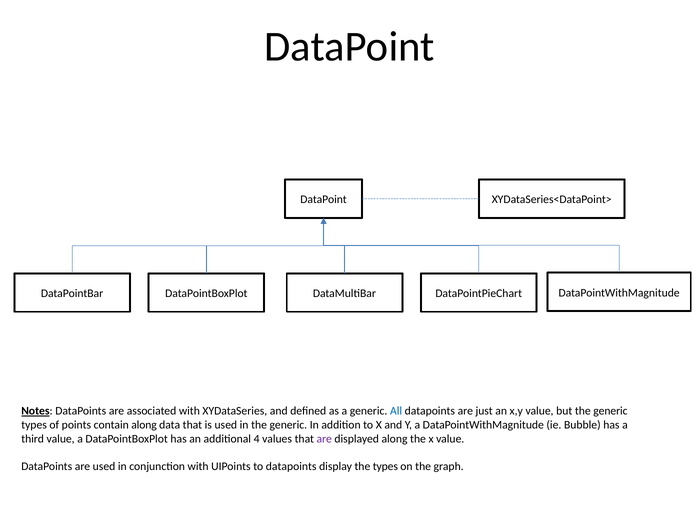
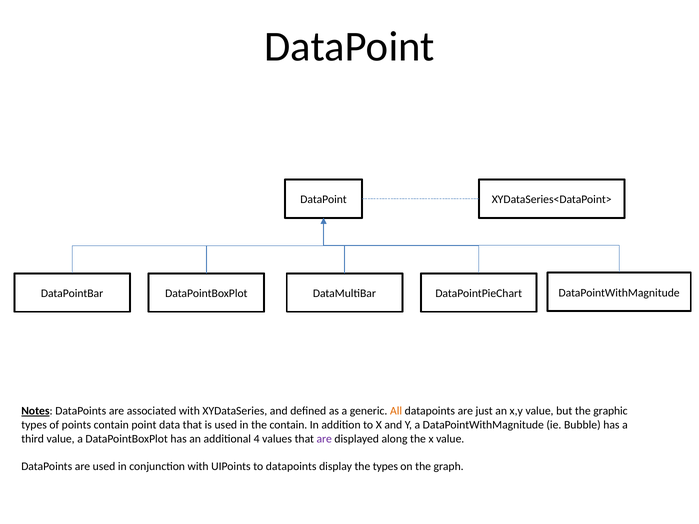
All colour: blue -> orange (396, 411)
but the generic: generic -> graphic (610, 411)
contain along: along -> point (144, 425)
in the generic: generic -> contain (288, 425)
